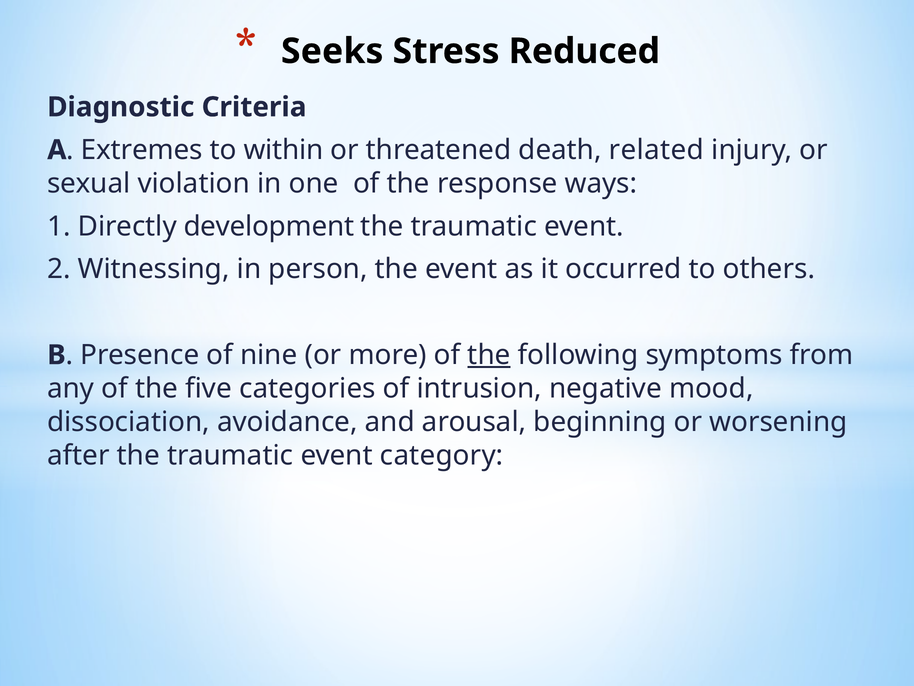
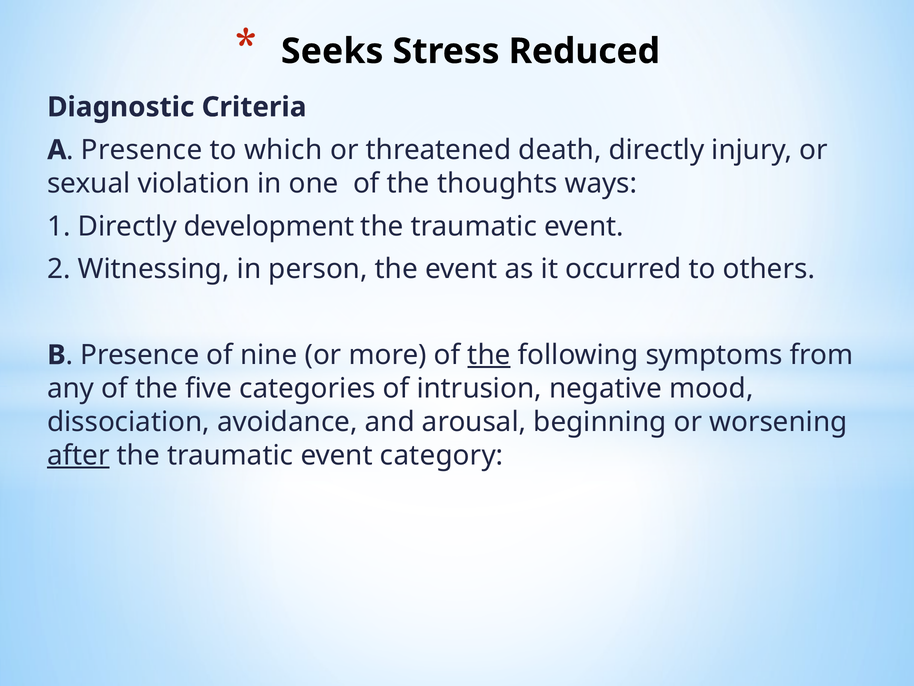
Extremes: Extremes -> Presence (142, 150)
within: within -> which (283, 150)
death related: related -> directly (657, 150)
response: response -> thoughts (497, 183)
after underline: none -> present (78, 455)
